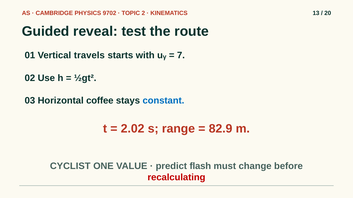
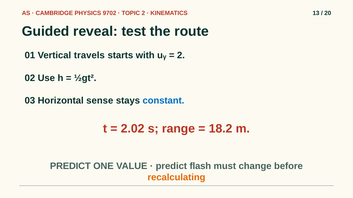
7: 7 -> 2 (181, 56)
coffee: coffee -> sense (100, 101)
82.9: 82.9 -> 18.2 (221, 129)
CYCLIST: CYCLIST -> PREDICT (70, 166)
recalculating colour: red -> orange (176, 178)
